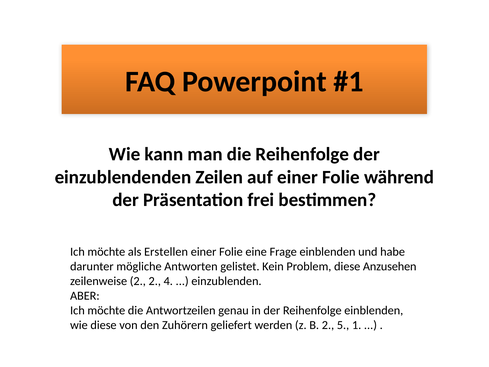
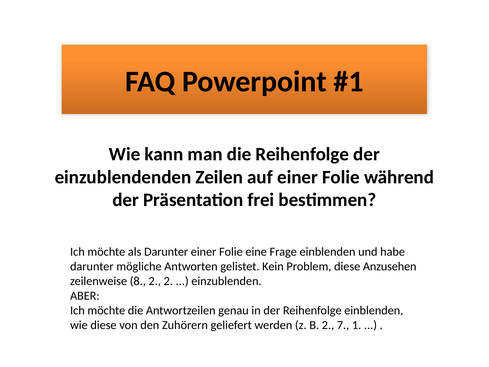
als Erstellen: Erstellen -> Darunter (166, 252)
zeilenweise 2: 2 -> 8 (138, 281)
2 4: 4 -> 2 (168, 281)
5: 5 -> 7 (343, 325)
